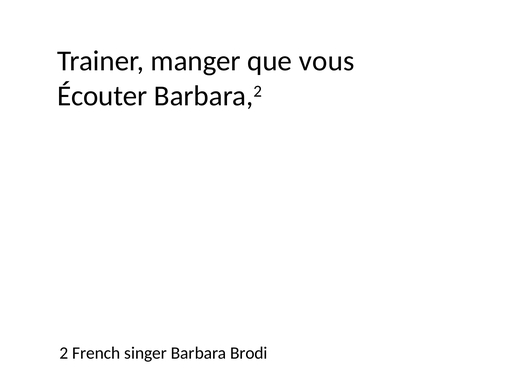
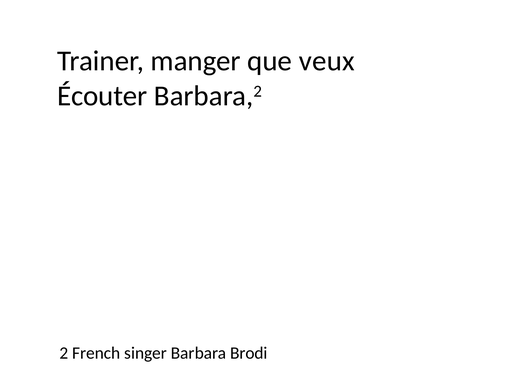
vous: vous -> veux (327, 61)
